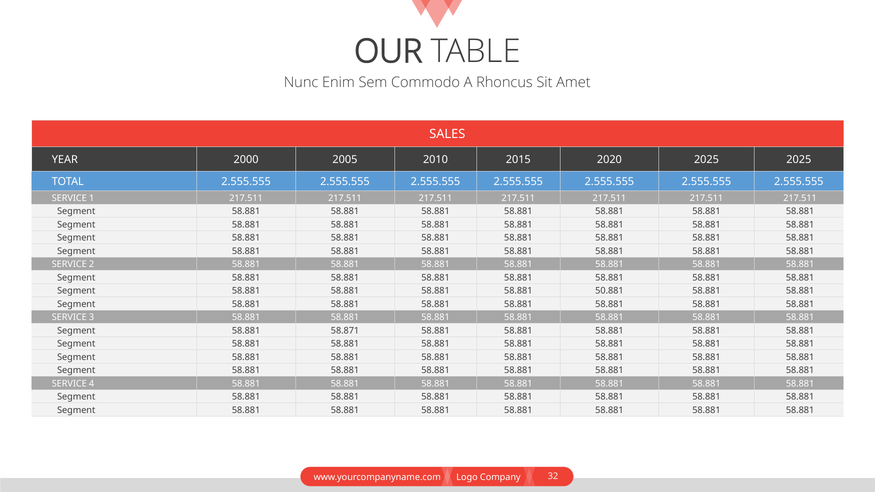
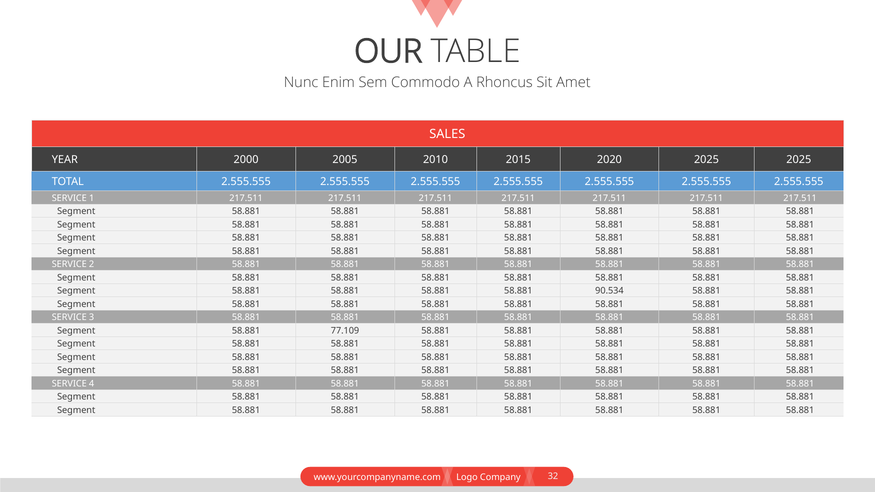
50.881: 50.881 -> 90.534 (609, 291)
58.871: 58.871 -> 77.109 (345, 331)
